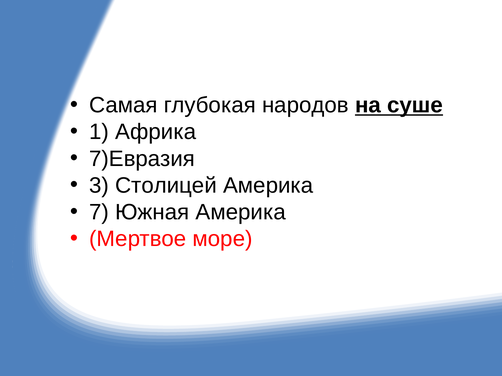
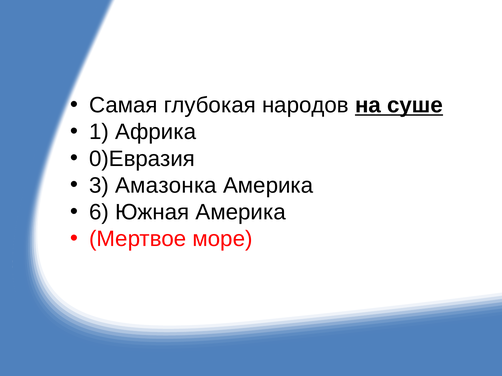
7)Евразия: 7)Евразия -> 0)Евразия (142, 159)
Столицей: Столицей -> Амазонка (166, 186)
7: 7 -> 6 (99, 212)
